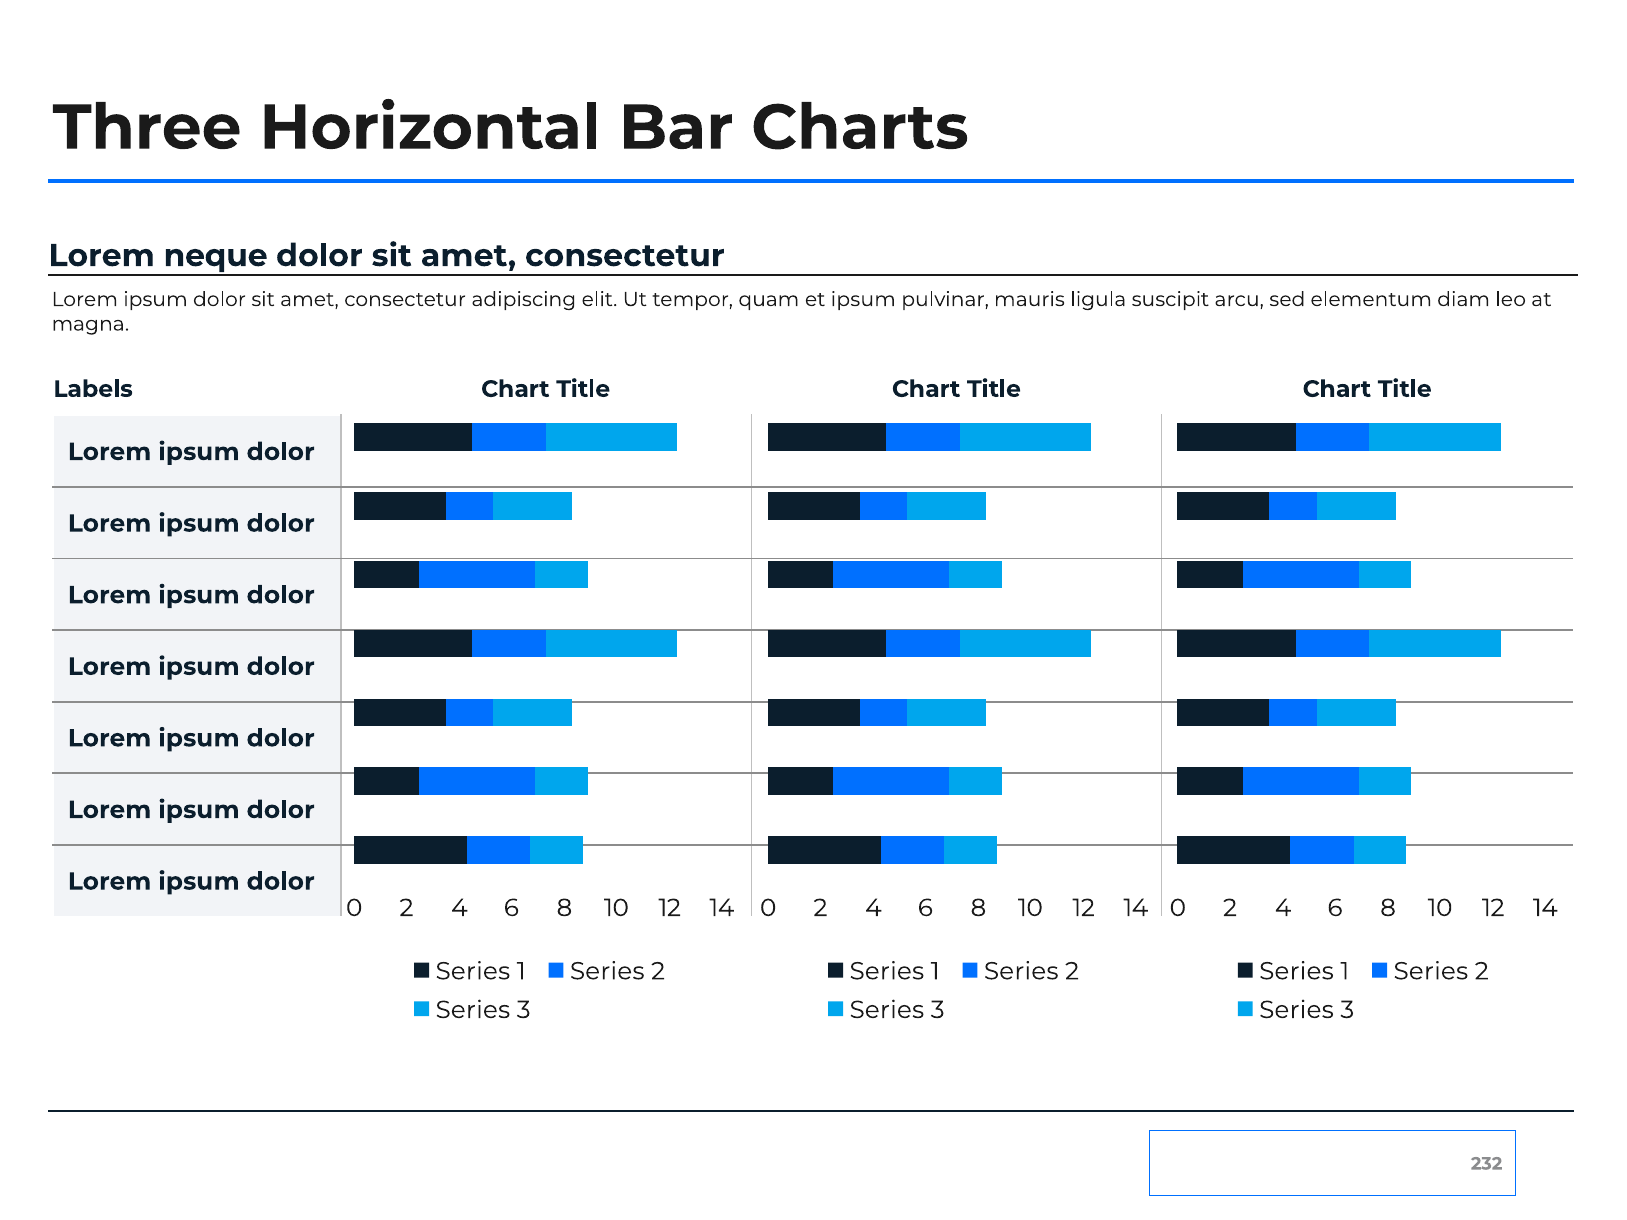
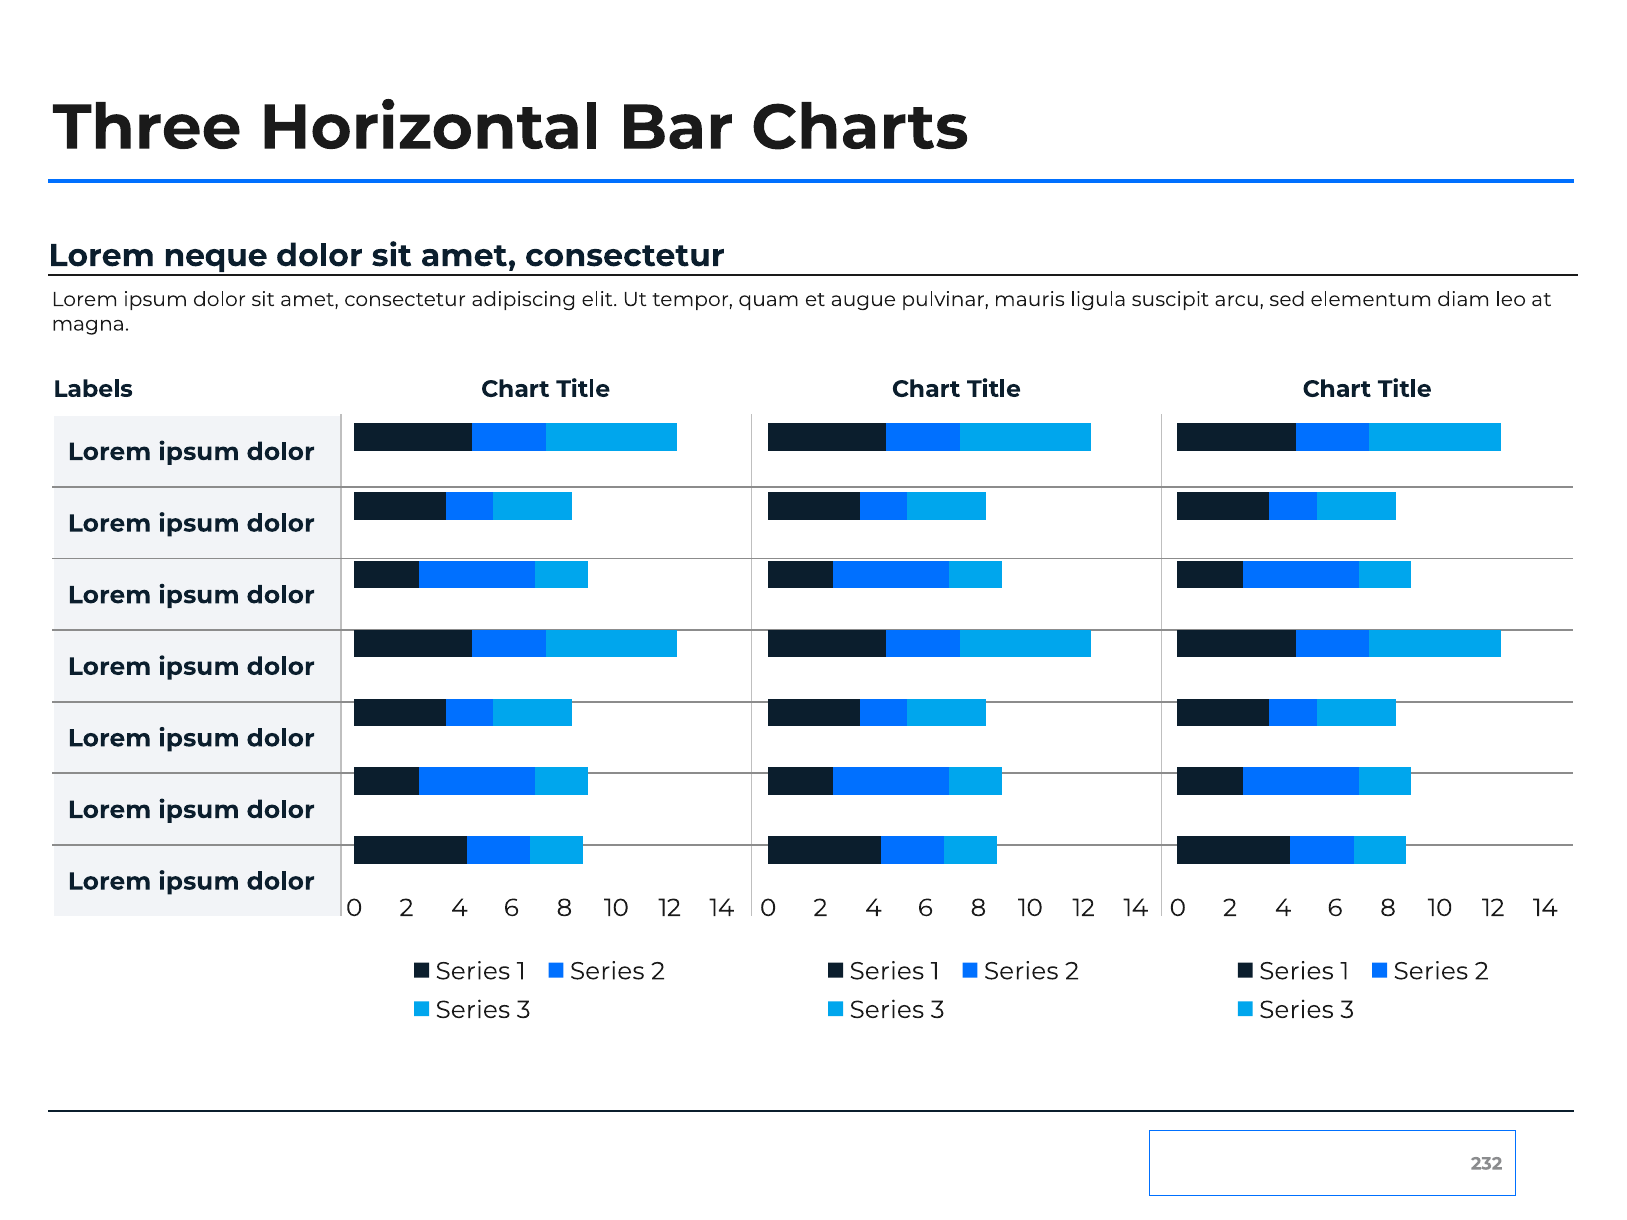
et ipsum: ipsum -> augue (863, 299)
